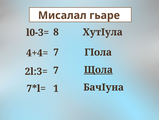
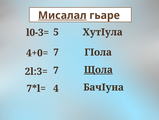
Мисалал underline: none -> present (62, 15)
8: 8 -> 5 (56, 32)
4+4=: 4+4= -> 4+0= (37, 53)
1: 1 -> 4 (56, 88)
